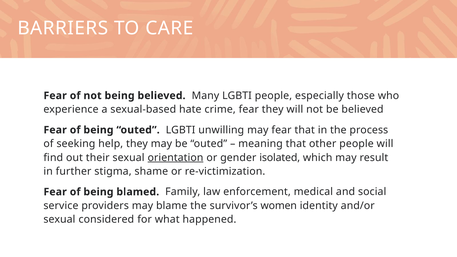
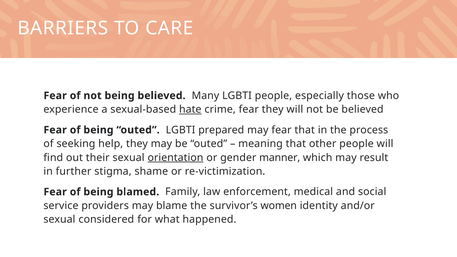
hate underline: none -> present (190, 109)
unwilling: unwilling -> prepared (221, 130)
isolated: isolated -> manner (280, 158)
